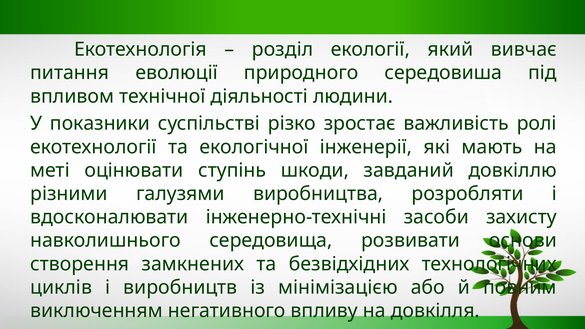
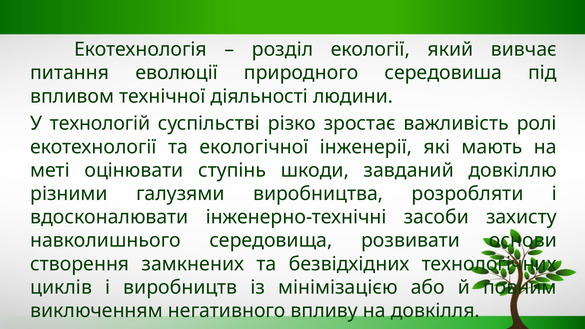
показники: показники -> технологій (100, 124)
